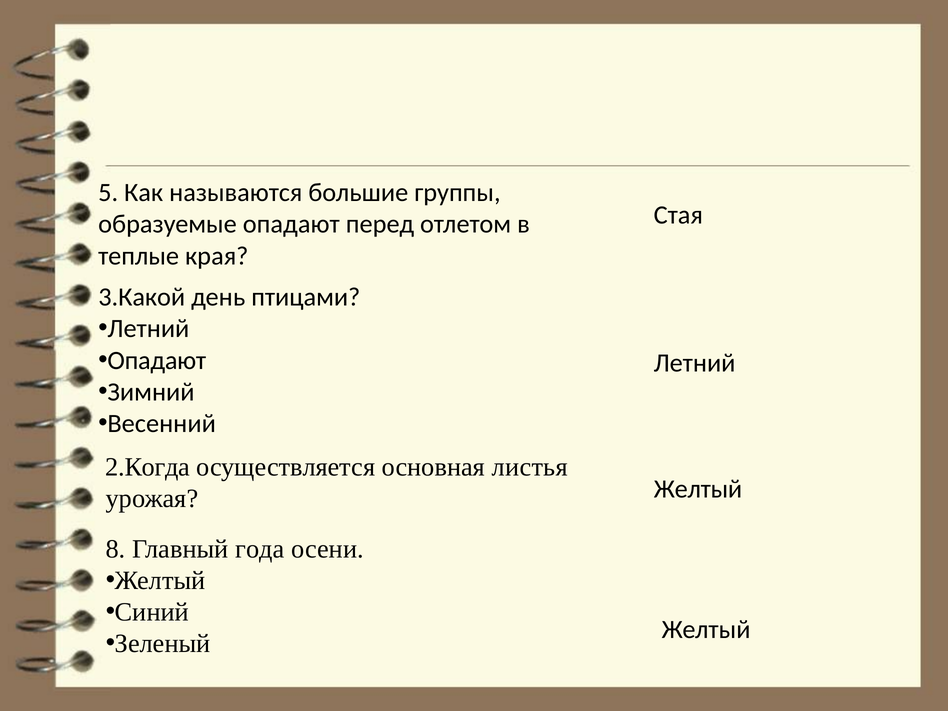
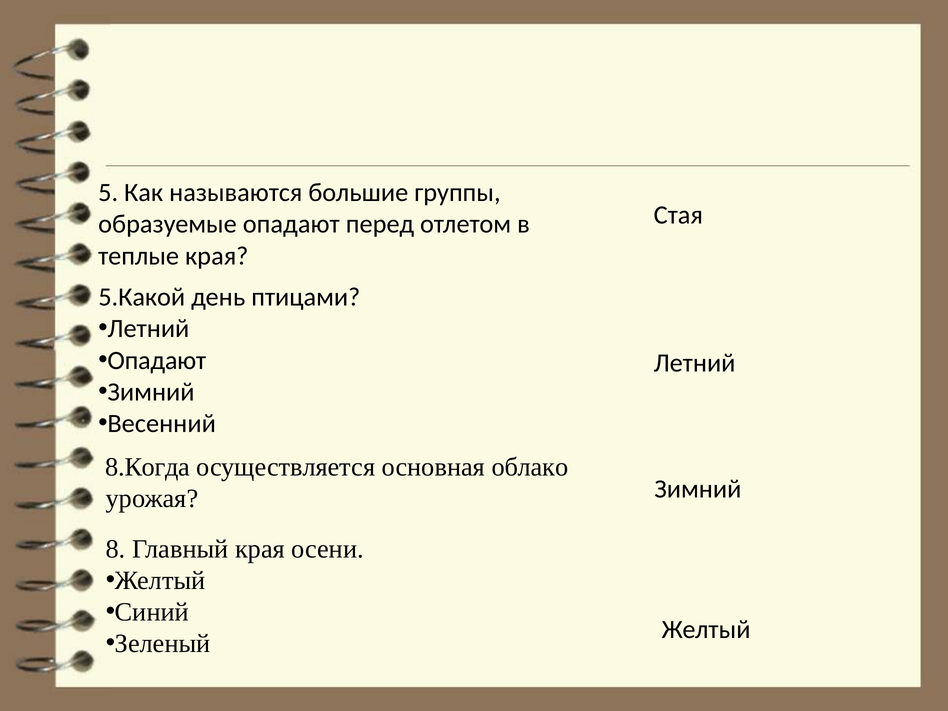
3.Какой: 3.Какой -> 5.Какой (142, 297)
2.Когда: 2.Когда -> 8.Когда (148, 467)
листья: листья -> облако (530, 467)
урожая Желтый: Желтый -> Зимний (698, 489)
Главный года: года -> края (260, 549)
